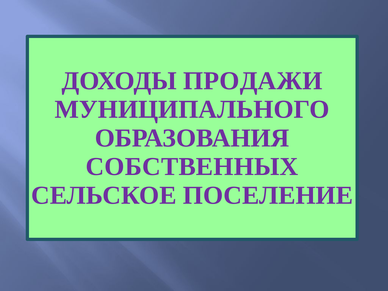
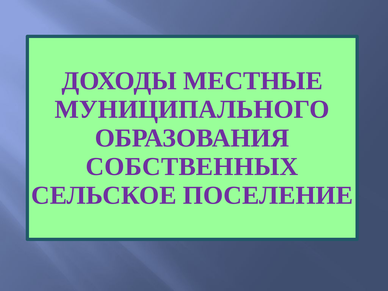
ПРОДАЖИ: ПРОДАЖИ -> МЕСТНЫЕ (253, 81)
